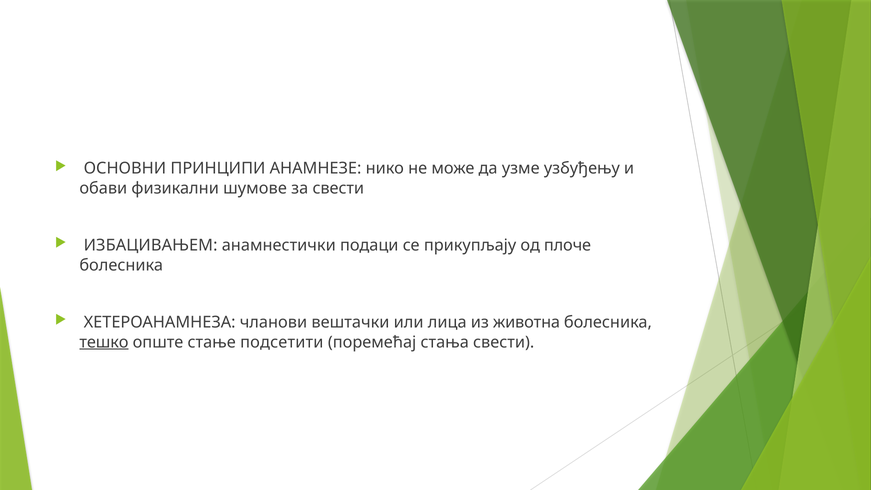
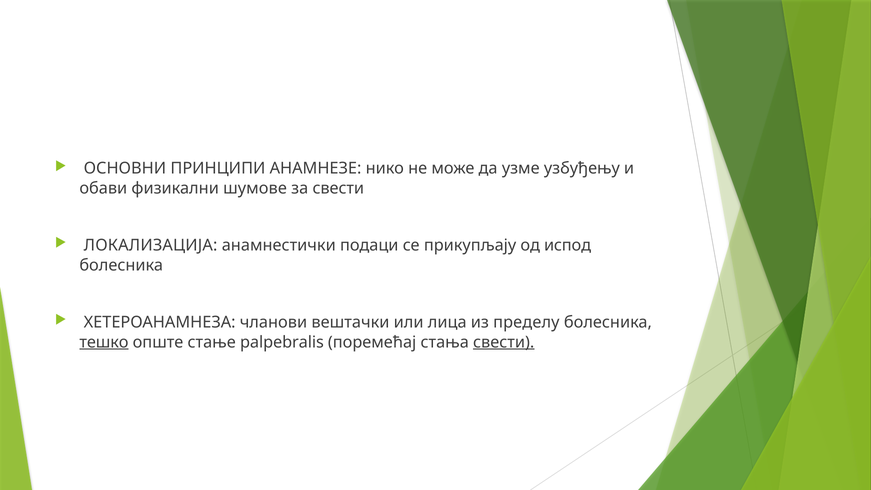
ИЗБАЦИВАЊЕМ: ИЗБАЦИВАЊЕМ -> ЛОКАЛИЗАЦИЈА (151, 246)
плоче: плоче -> испод (568, 246)
животна: животна -> пределу (526, 322)
подсетити: подсетити -> palpebralis (282, 342)
свести underline: none -> present (504, 342)
